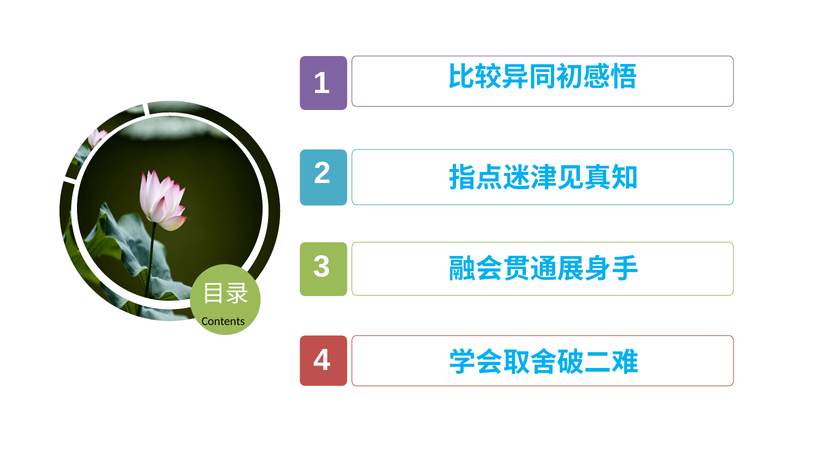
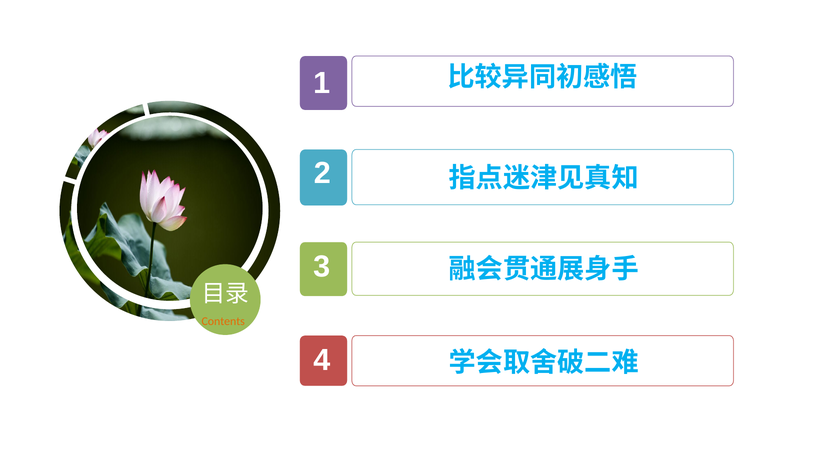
Contents colour: black -> orange (223, 321)
